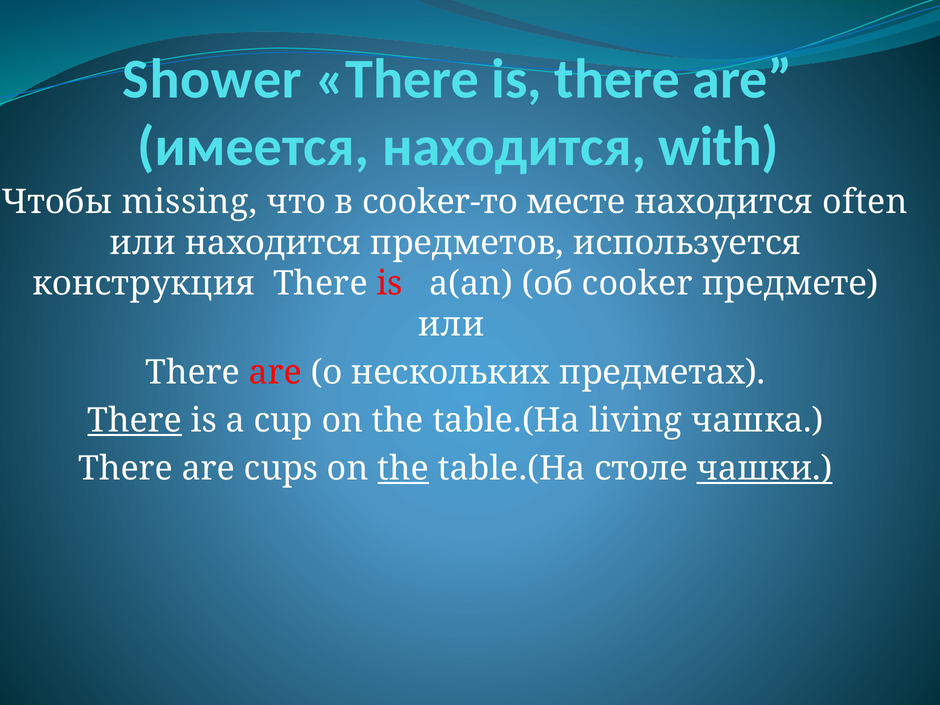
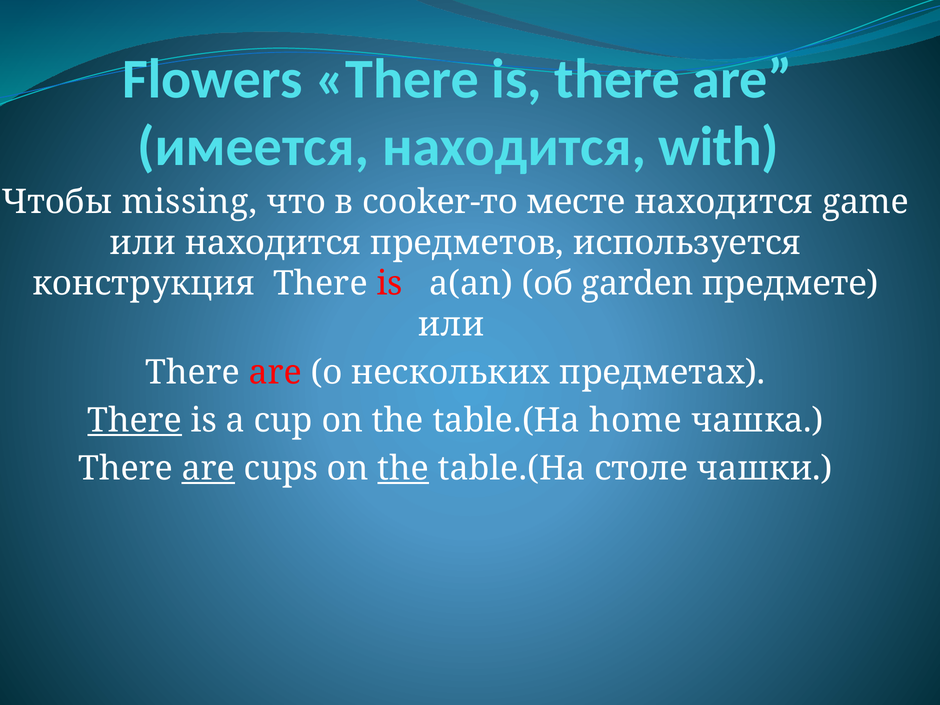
Shower: Shower -> Flowers (213, 79)
often: often -> game (865, 202)
cooker: cooker -> garden (637, 284)
living: living -> home (636, 420)
are underline: none -> present (208, 468)
чашки underline: present -> none (765, 468)
